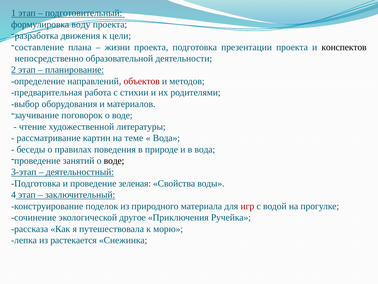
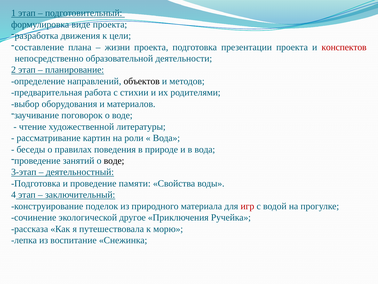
воду: воду -> виде (81, 24)
конспектов colour: black -> red (344, 47)
объектов colour: red -> black (142, 81)
теме: теме -> роли (134, 138)
зеленая: зеленая -> памяти (135, 183)
растекается: растекается -> воспитание (73, 240)
